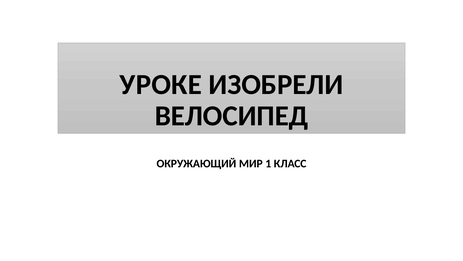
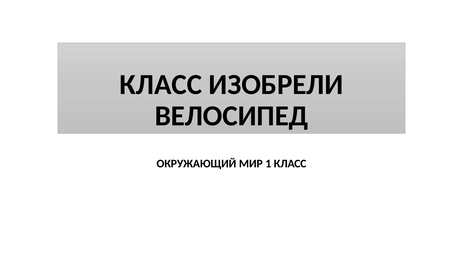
УРОКЕ: УРОКЕ -> КЛАСС (161, 84)
